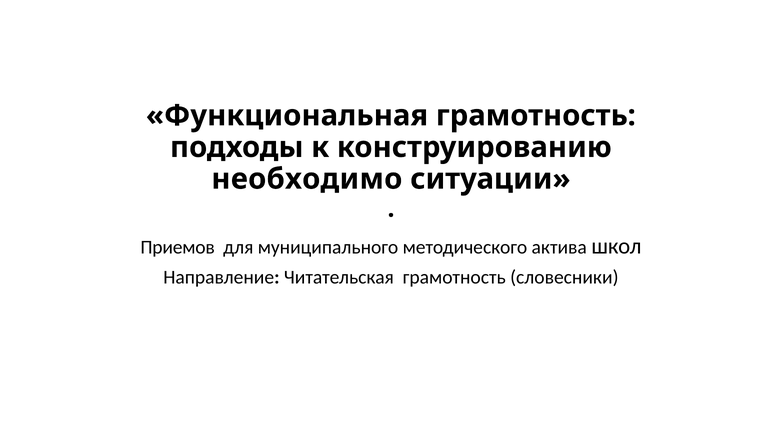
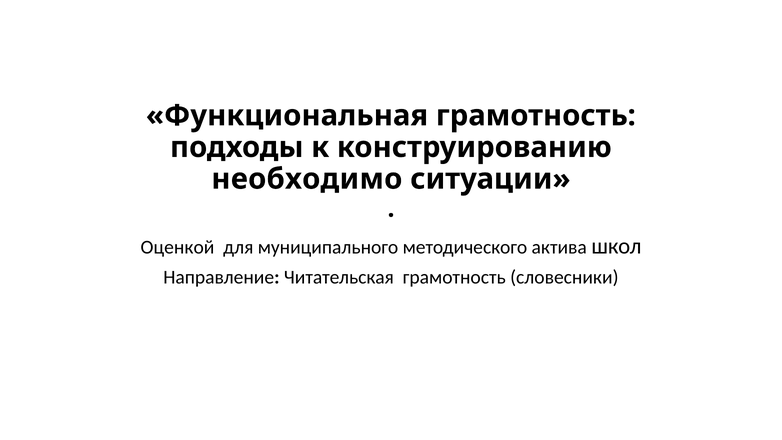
Приемов: Приемов -> Оценкой (178, 247)
